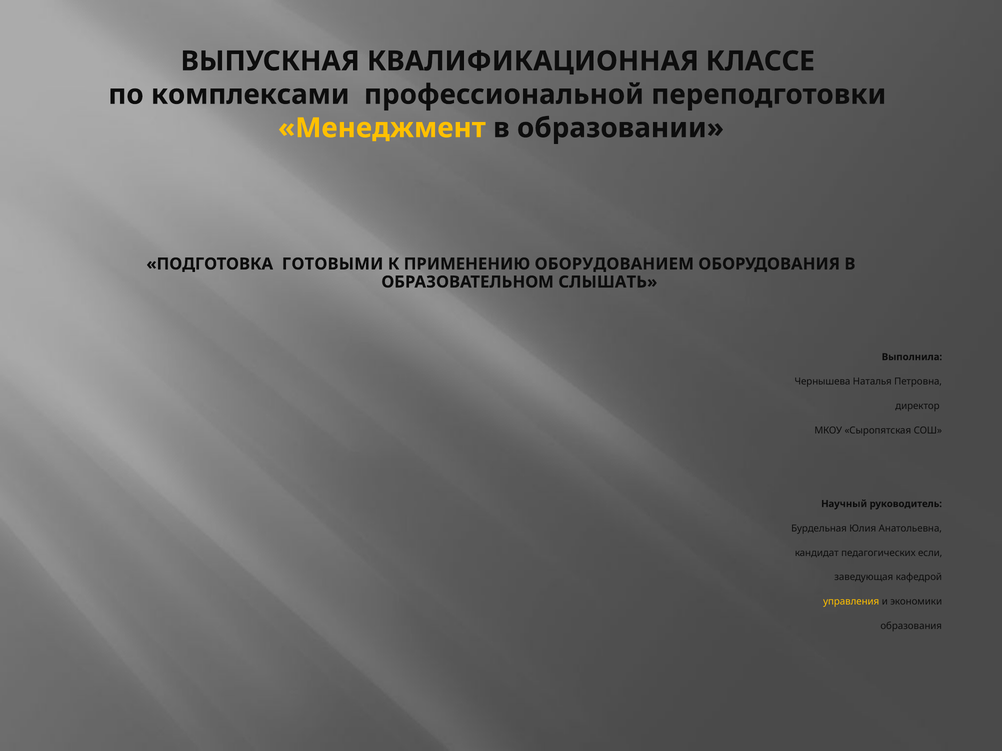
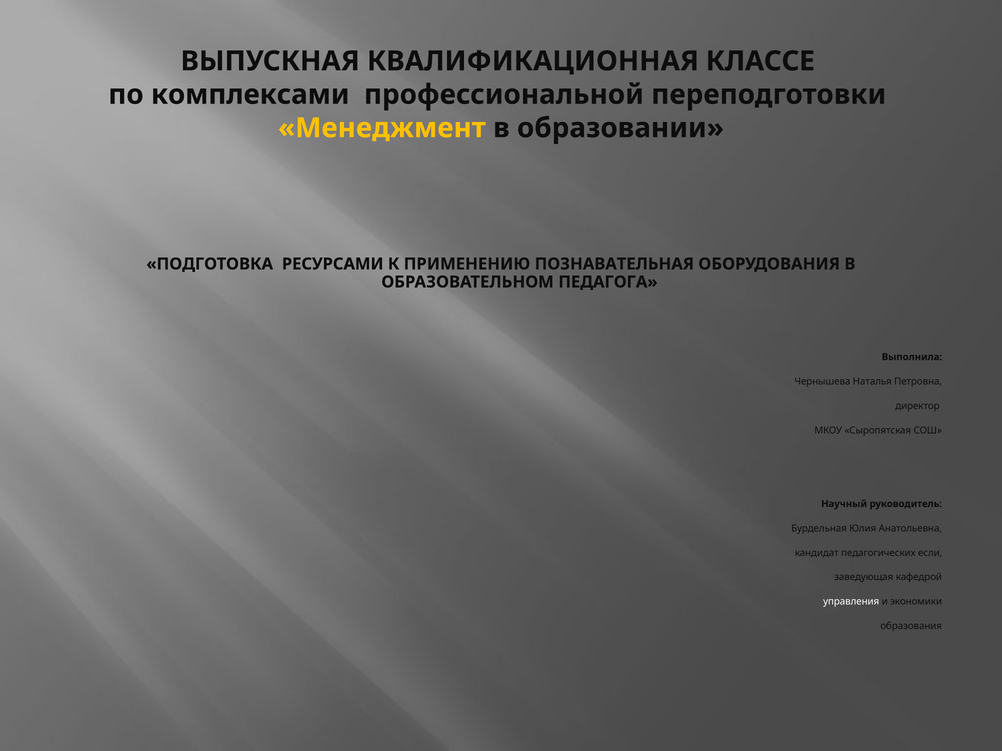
ГОТОВЫМИ: ГОТОВЫМИ -> РЕСУРСАМИ (333, 264)
ОБОРУДОВАНИЕМ: ОБОРУДОВАНИЕМ -> ПОЗНАВАТЕЛЬНАЯ (614, 264)
СЛЫШАТЬ: СЛЫШАТЬ -> ПЕДАГОГА (608, 282)
управления colour: yellow -> white (851, 602)
